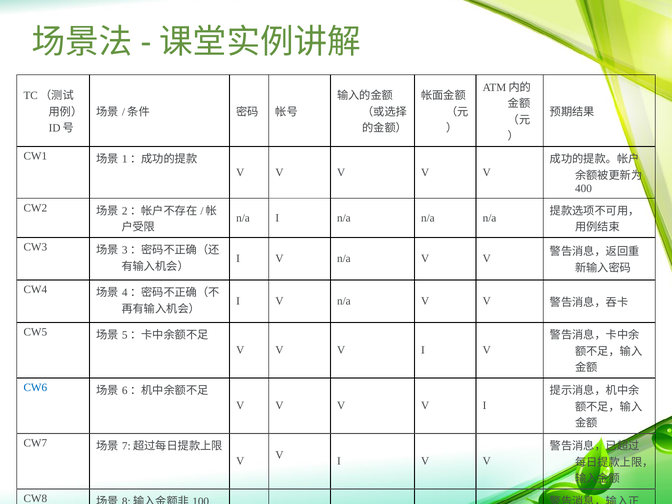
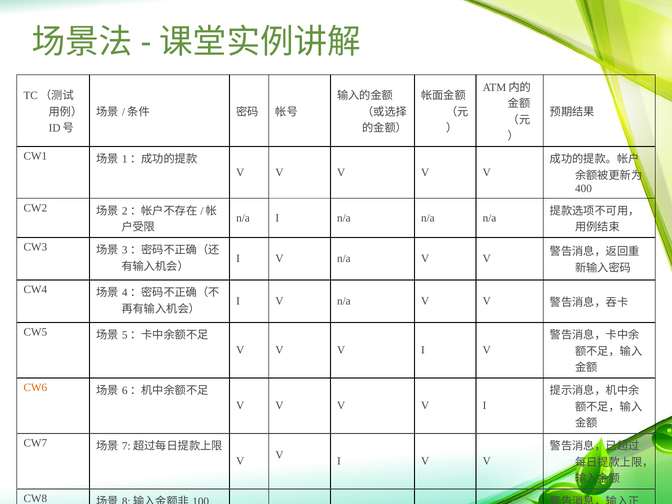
CW6 colour: blue -> orange (35, 388)
